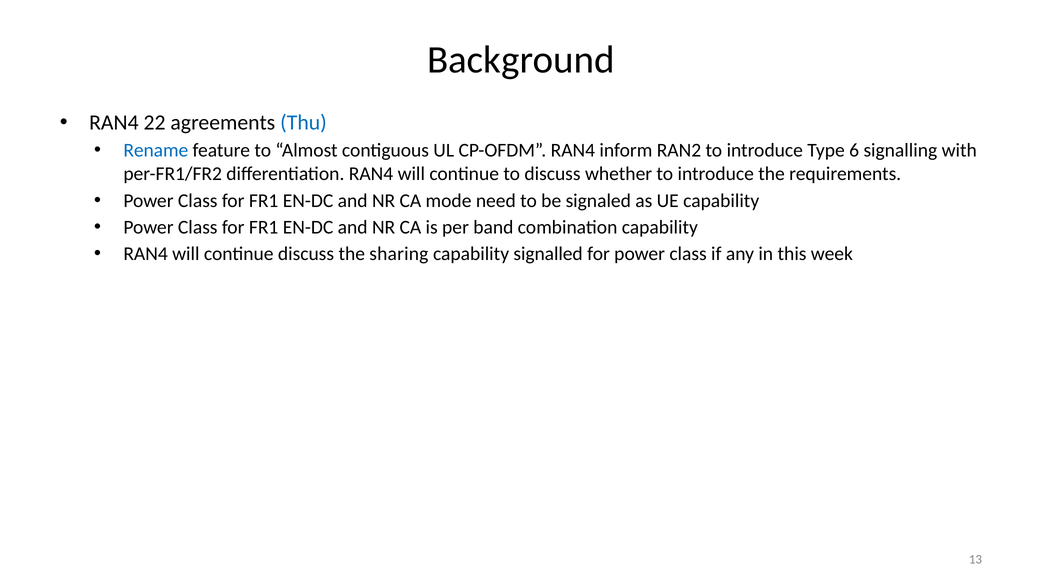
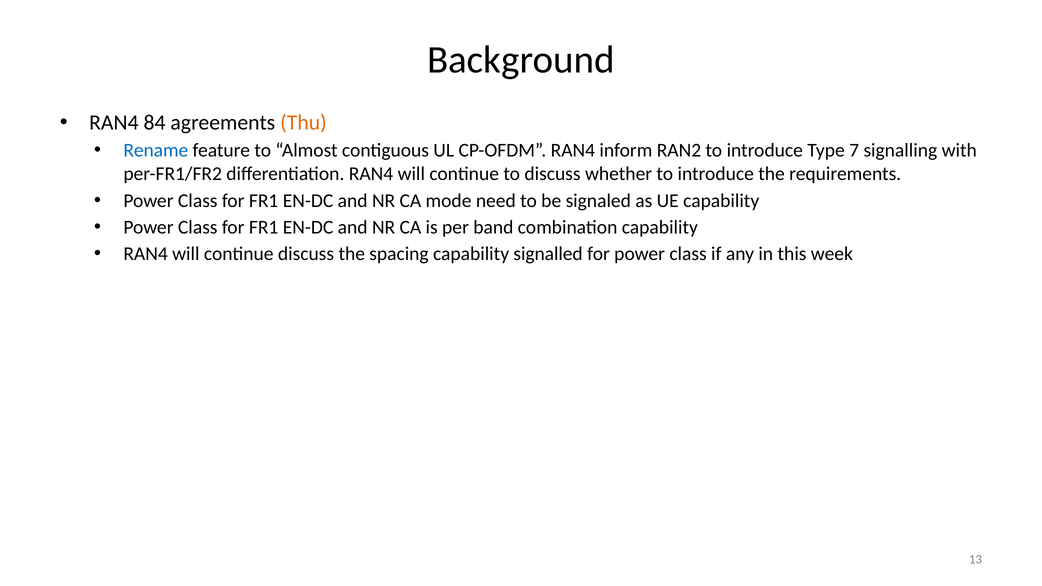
22: 22 -> 84 (155, 123)
Thu colour: blue -> orange (303, 123)
6: 6 -> 7 (854, 151)
sharing: sharing -> spacing (399, 254)
